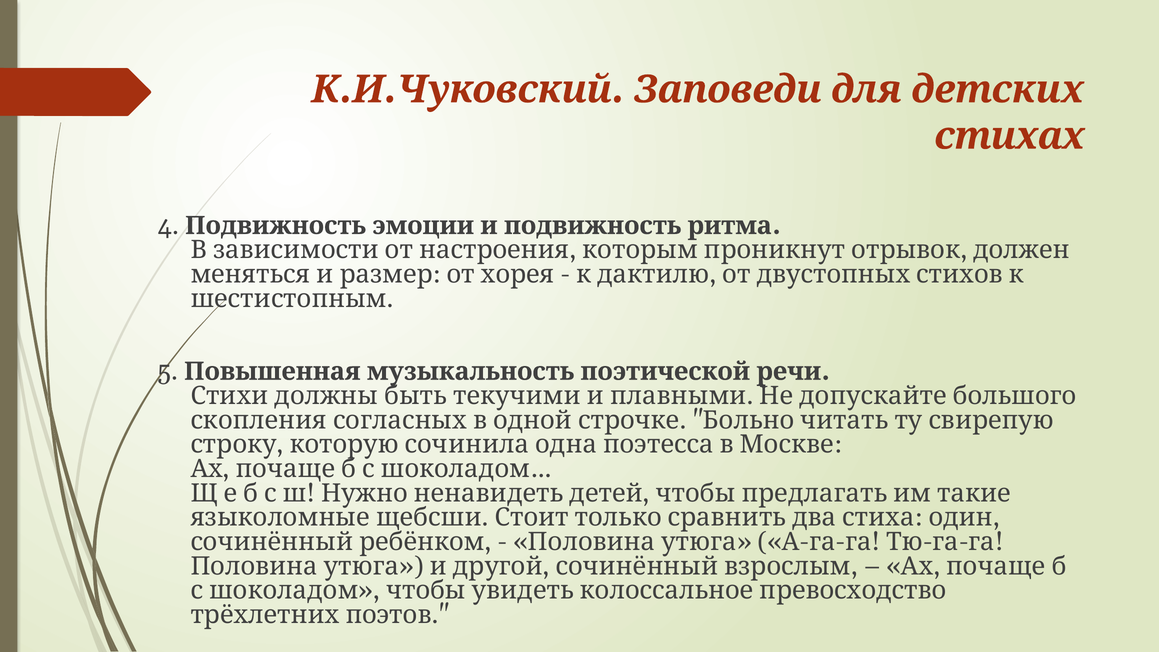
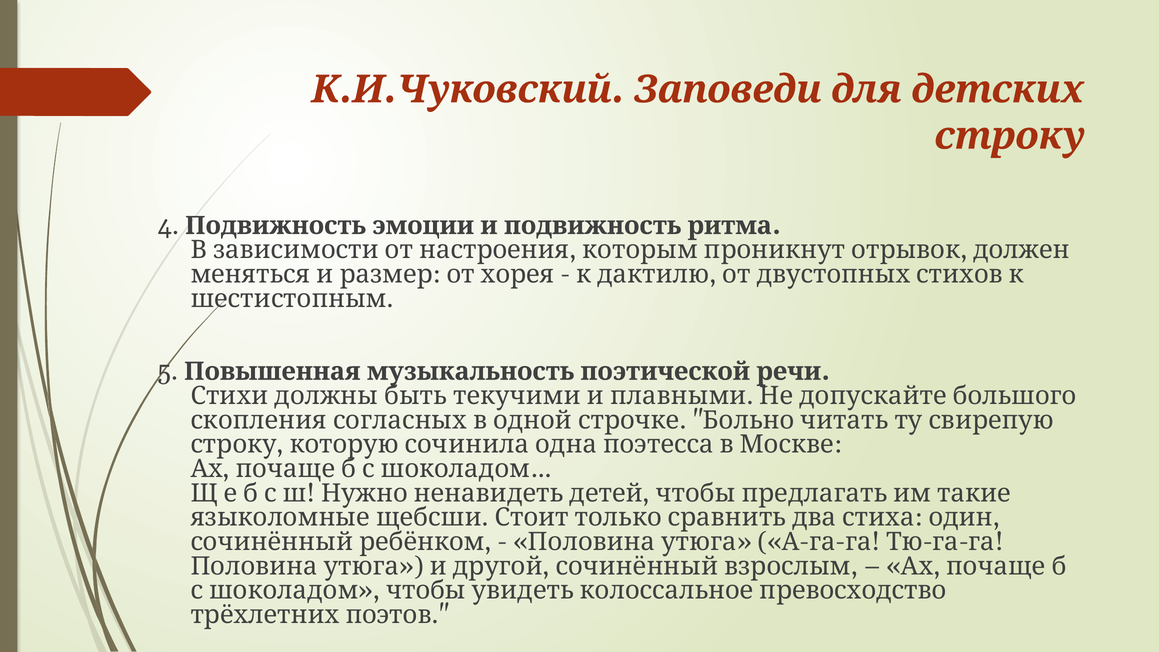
стихах: стихах -> строку (1010, 136)
